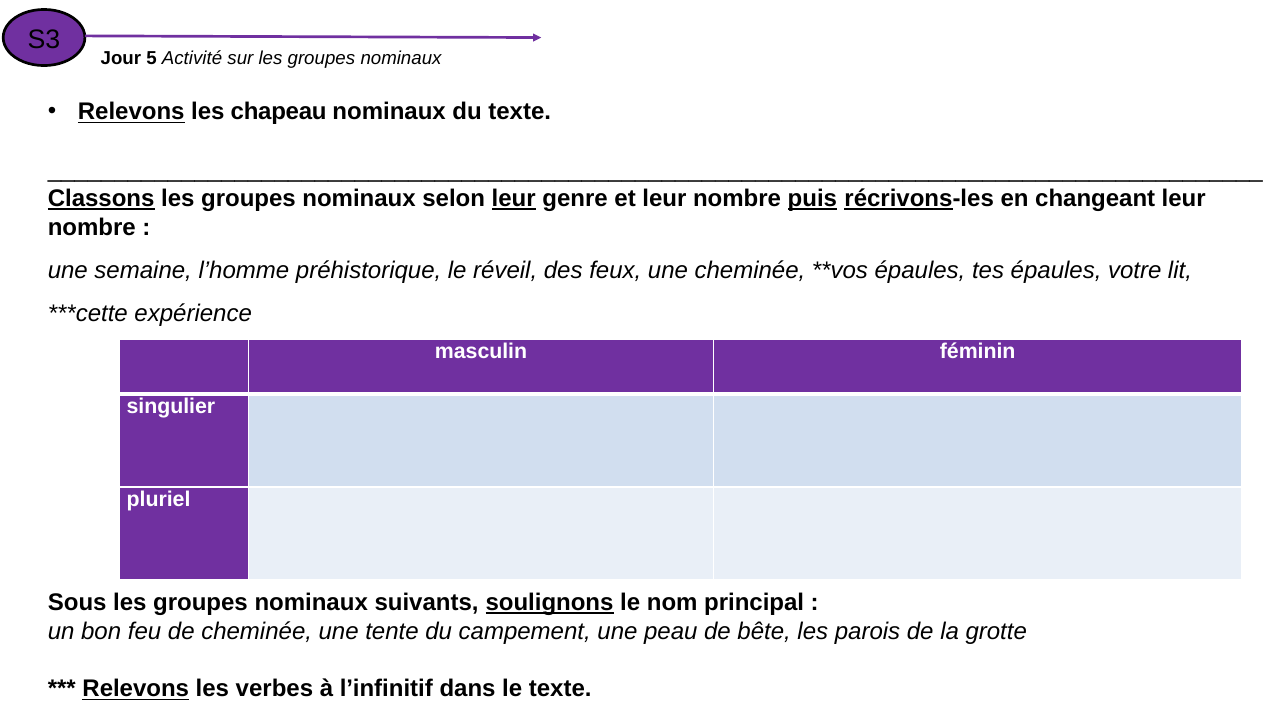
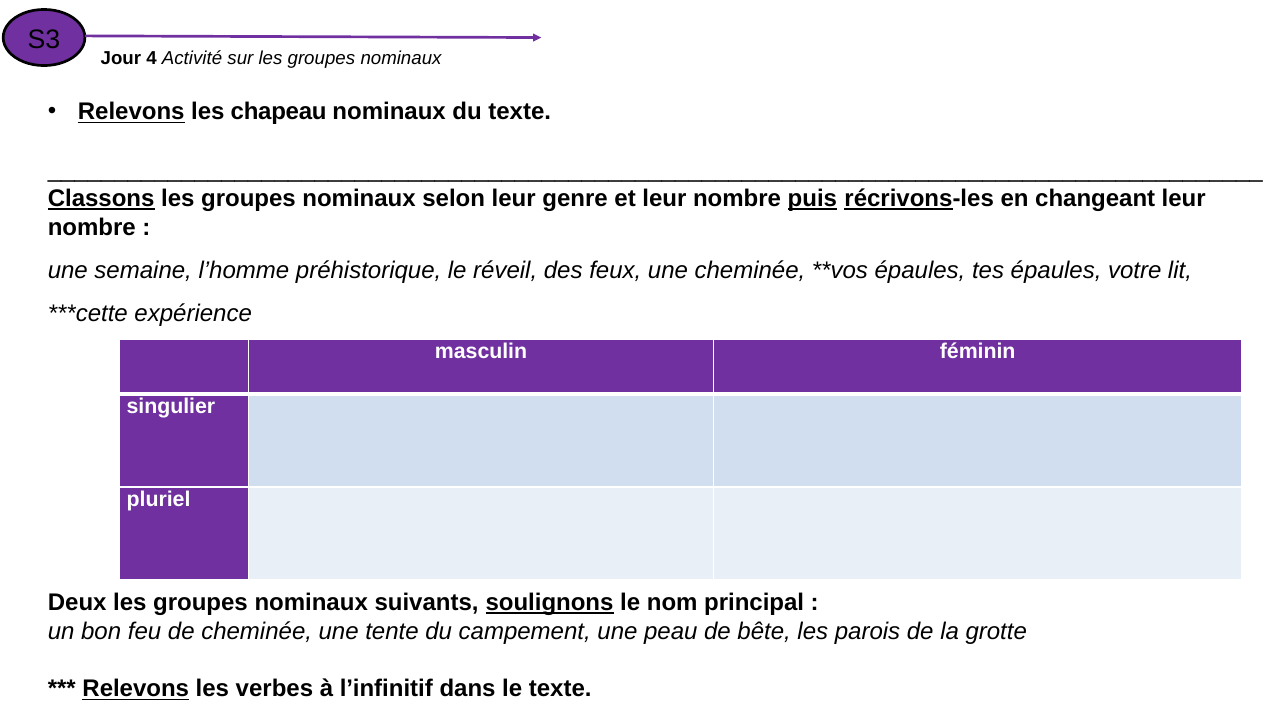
5: 5 -> 4 (152, 59)
leur underline: present -> none (514, 198)
Sous: Sous -> Deux (77, 602)
